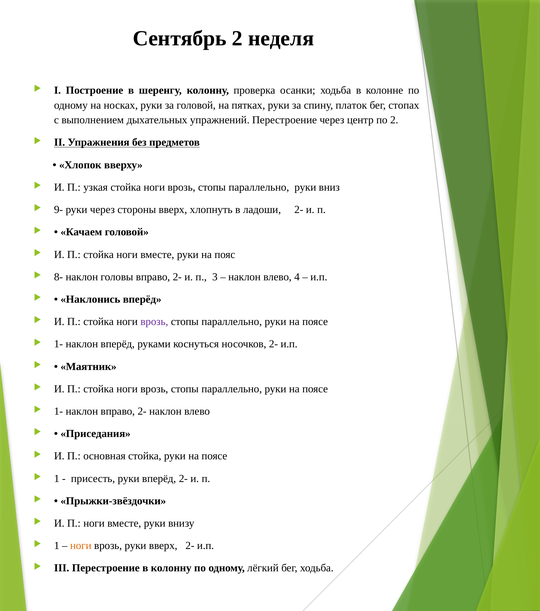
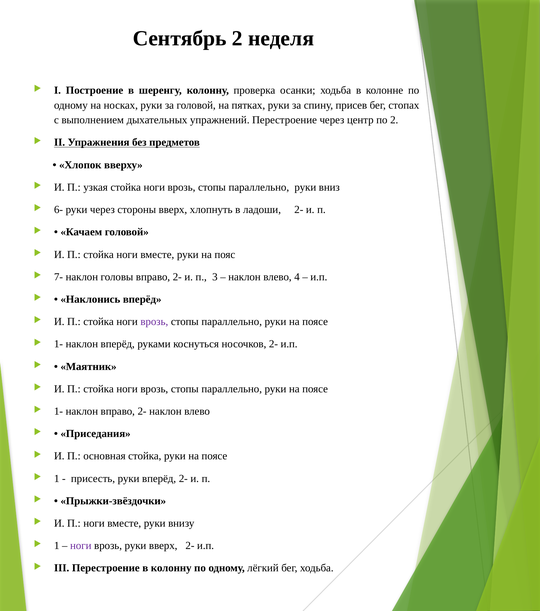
платок: платок -> присев (351, 105)
9-: 9- -> 6- (59, 210)
8-: 8- -> 7- (59, 277)
ноги colour: orange -> purple (81, 546)
